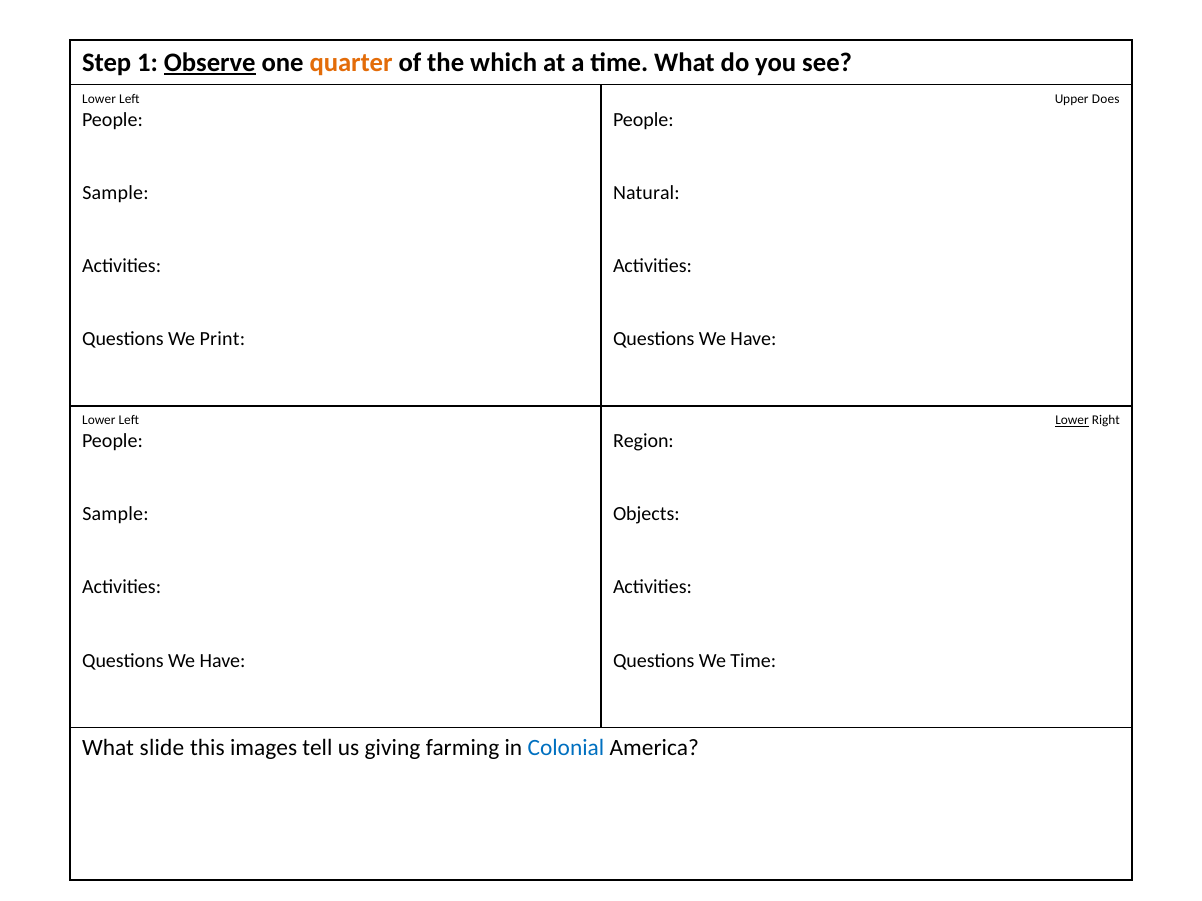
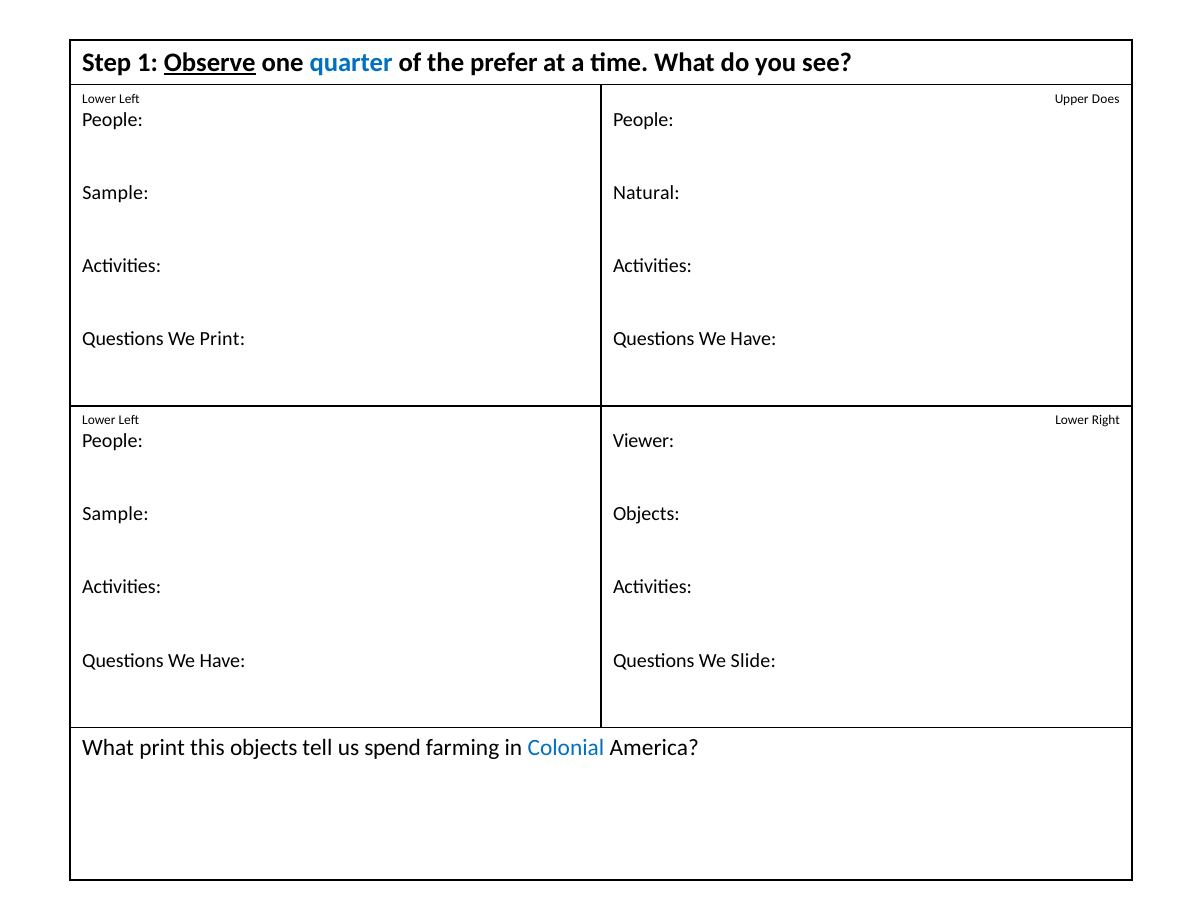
quarter colour: orange -> blue (351, 63)
which: which -> prefer (504, 63)
Lower underline: present -> none (1072, 421)
Region: Region -> Viewer (643, 441)
We Time: Time -> Slide (753, 661)
What slide: slide -> print (162, 748)
this images: images -> objects (264, 748)
giving: giving -> spend (393, 748)
